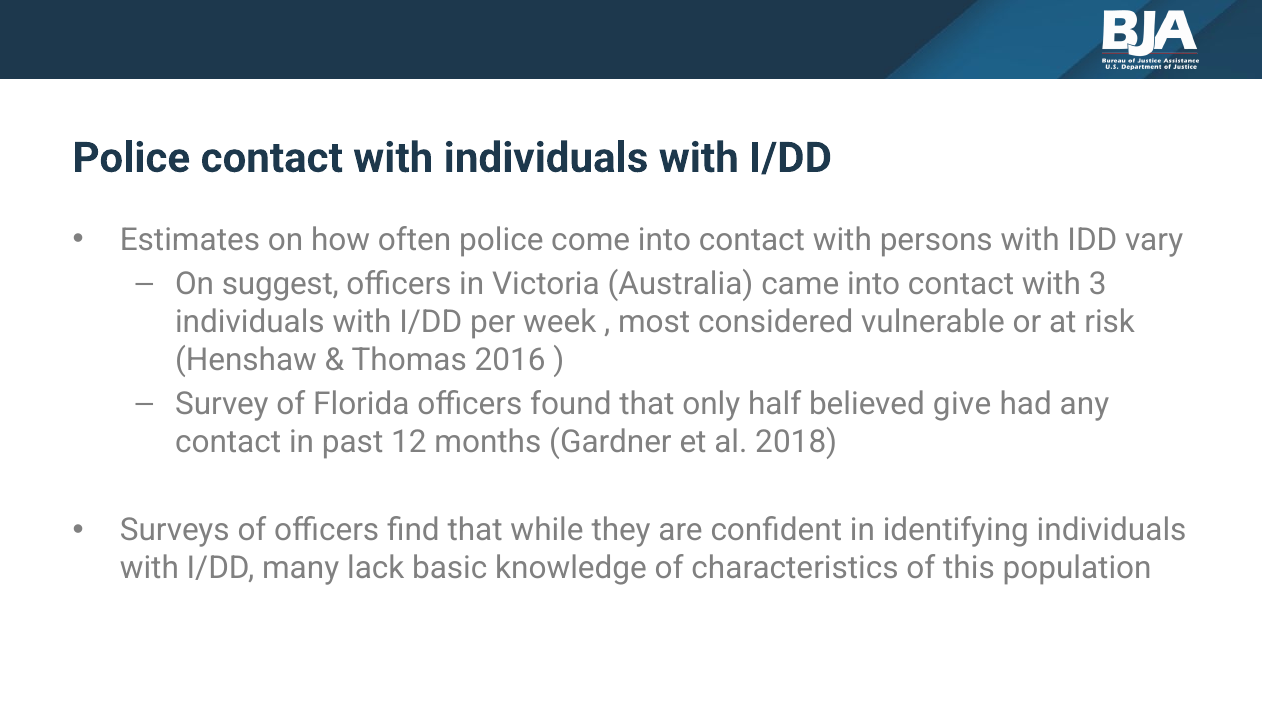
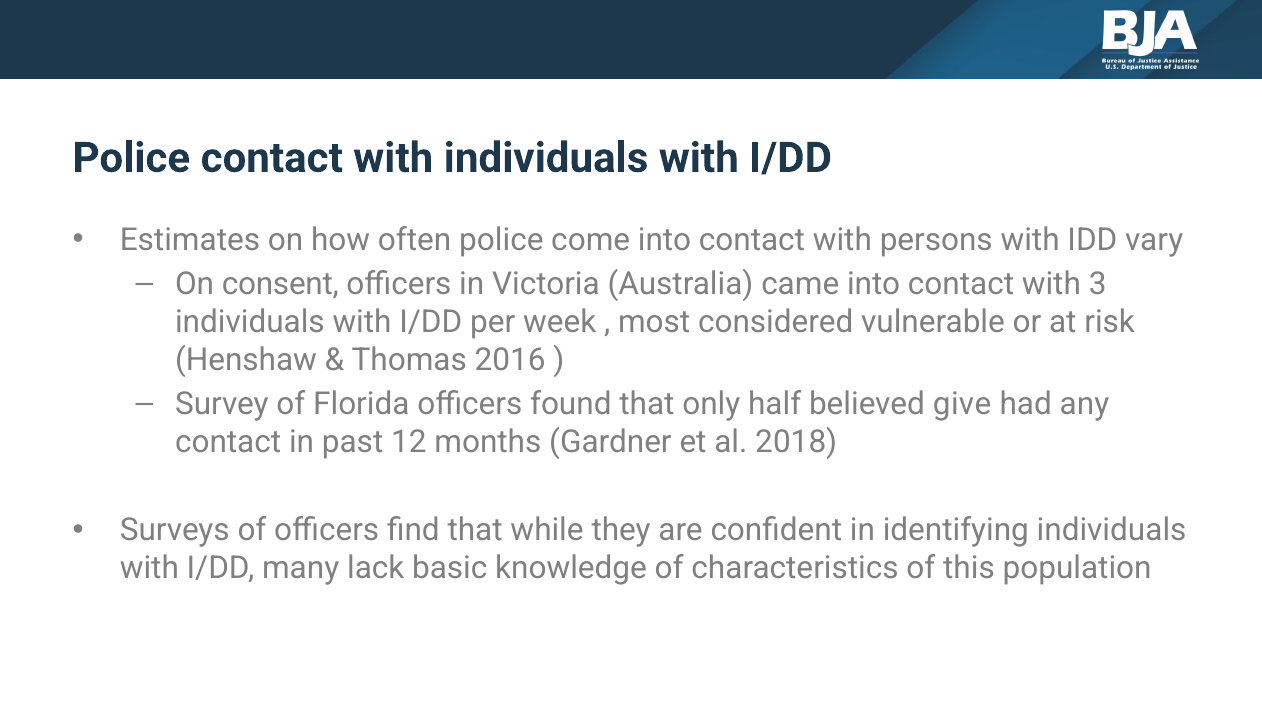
suggest: suggest -> consent (280, 284)
